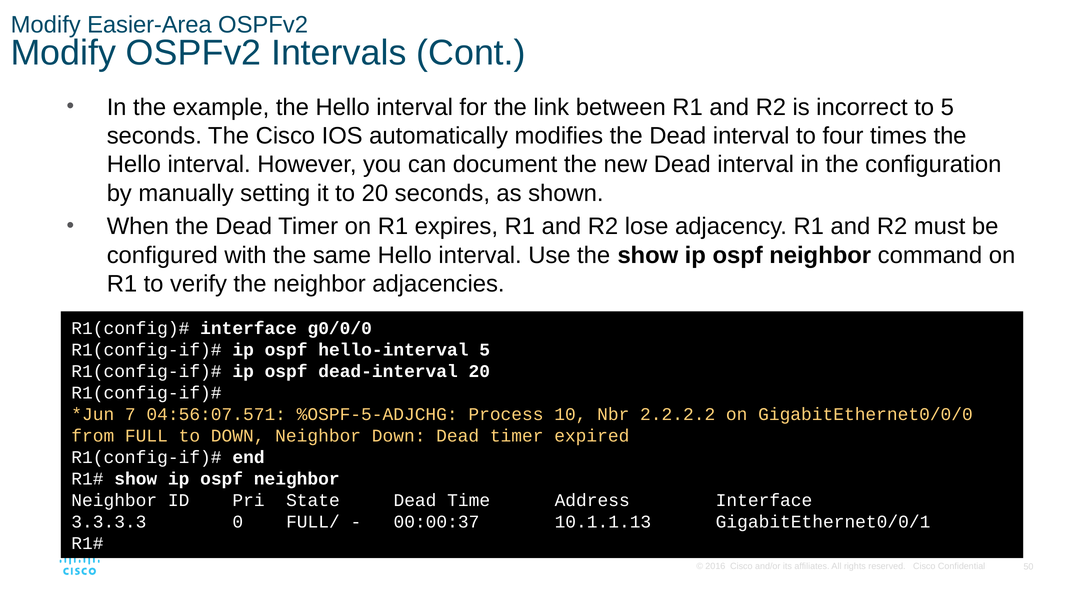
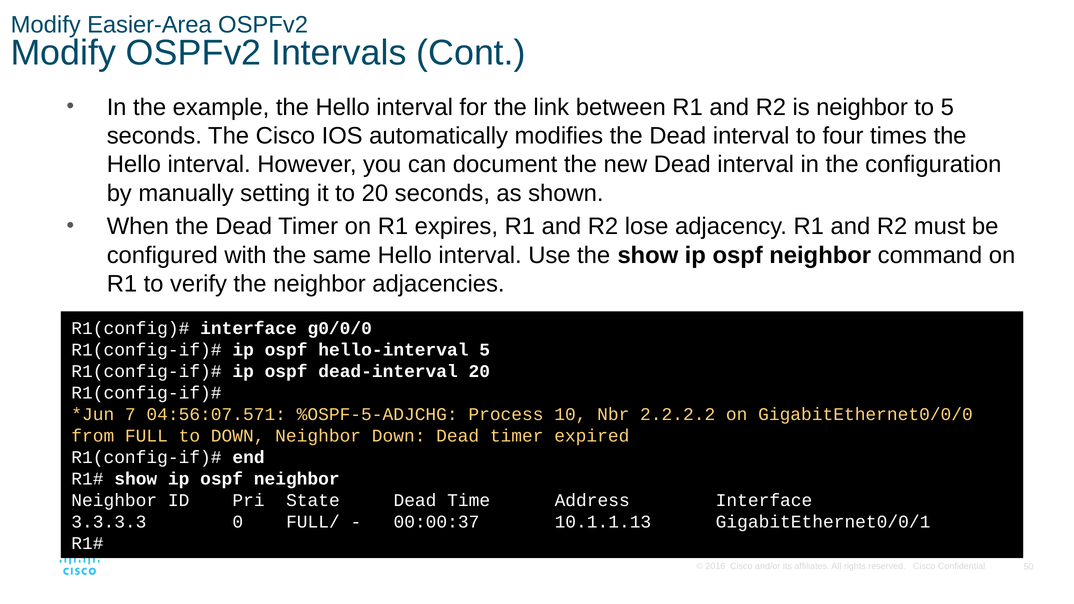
is incorrect: incorrect -> neighbor (862, 107)
